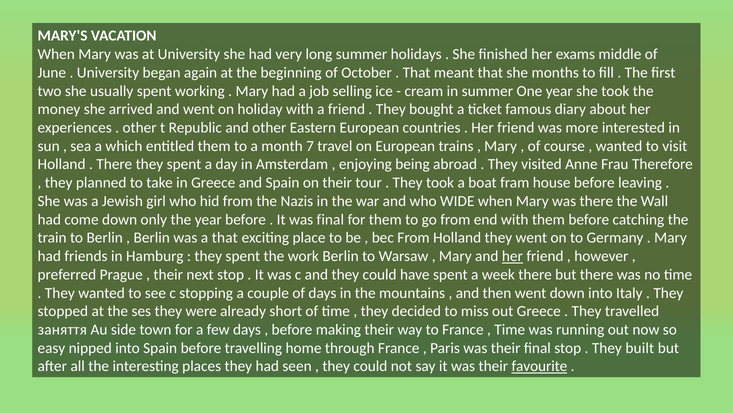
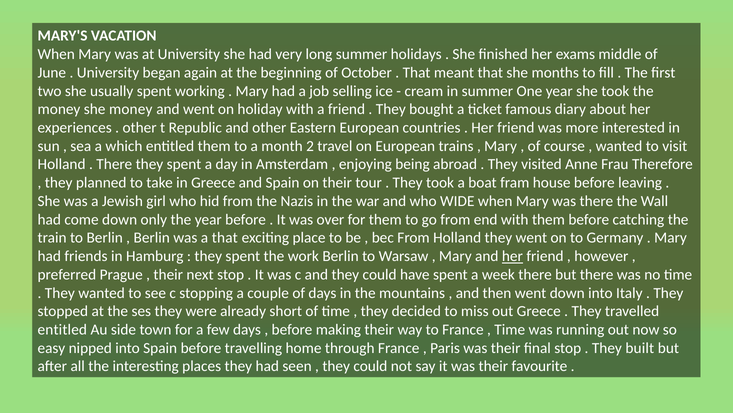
she arrived: arrived -> money (131, 109)
7: 7 -> 2 (310, 146)
was final: final -> over (330, 219)
заняття: заняття -> entitled (62, 329)
favourite underline: present -> none (539, 366)
